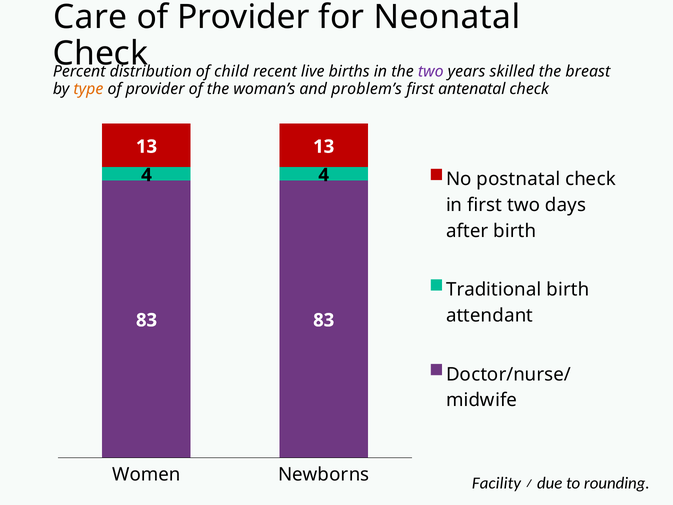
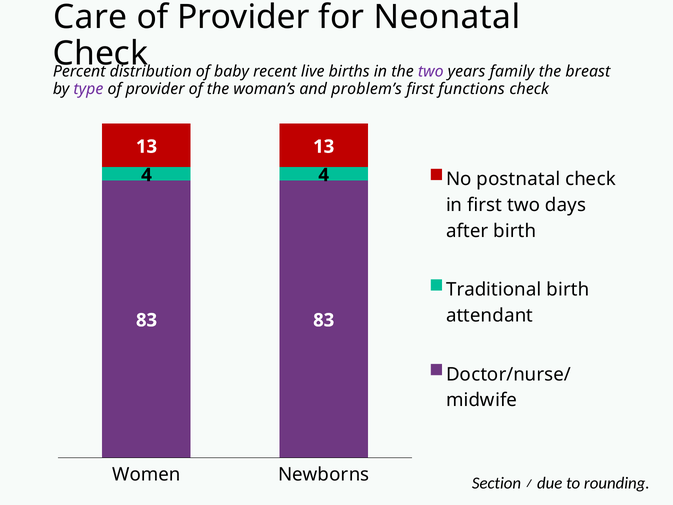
child: child -> baby (232, 72)
skilled: skilled -> family (512, 72)
type colour: orange -> purple (88, 89)
antenatal: antenatal -> functions (472, 89)
Facility: Facility -> Section (497, 483)
